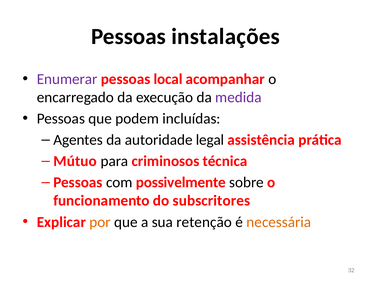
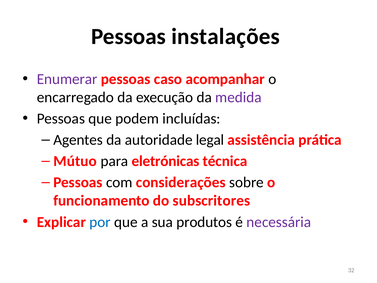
local: local -> caso (168, 79)
criminosos: criminosos -> eletrónicas (166, 161)
possivelmente: possivelmente -> considerações (181, 182)
por colour: orange -> blue (100, 222)
retenção: retenção -> produtos (204, 222)
necessária colour: orange -> purple (279, 222)
